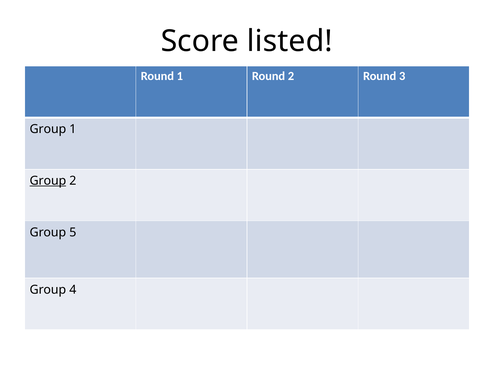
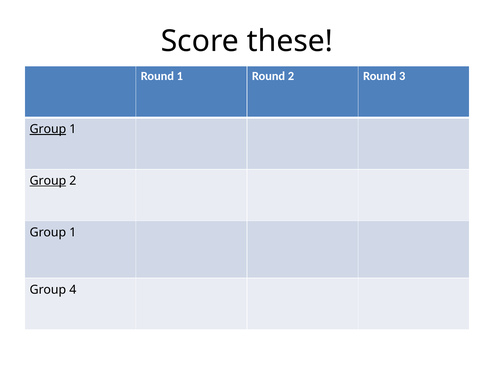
listed: listed -> these (290, 41)
Group underline: none -> present (48, 129)
5: 5 -> 1 (73, 232)
